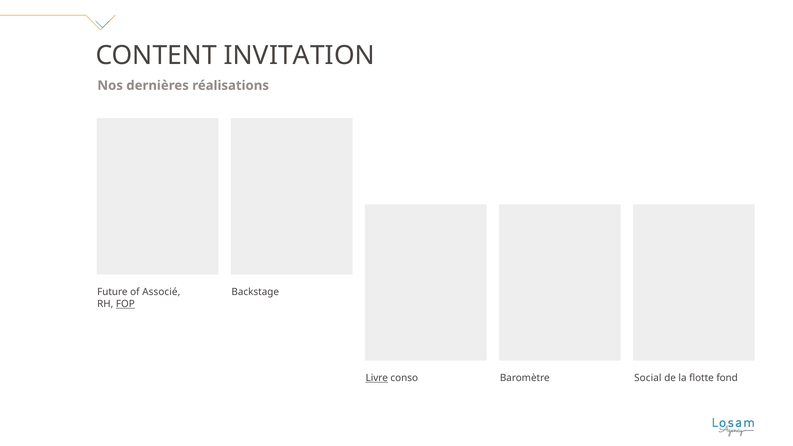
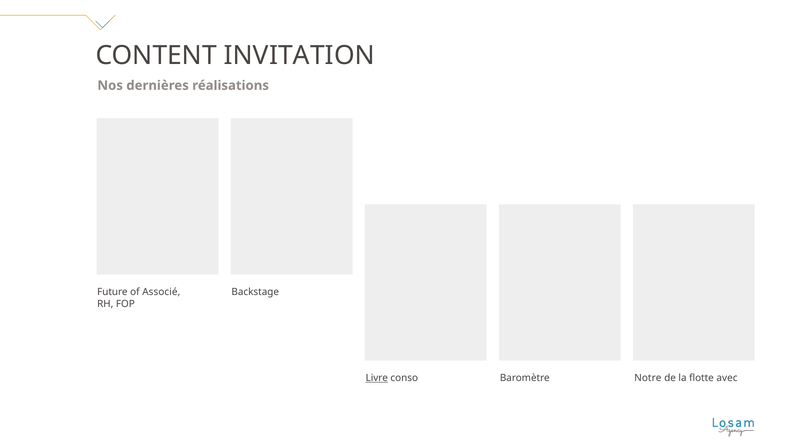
FOP underline: present -> none (125, 304)
Social: Social -> Notre (648, 378)
fond: fond -> avec (727, 378)
